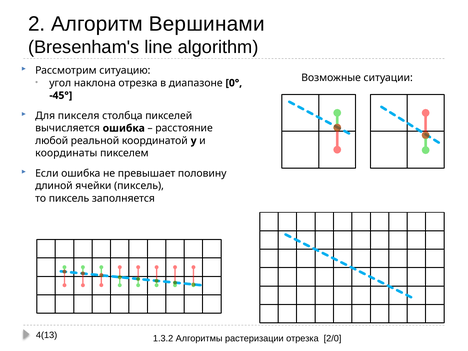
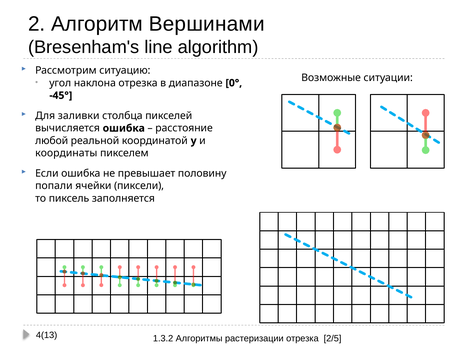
пикселя: пикселя -> заливки (79, 116)
длиной: длиной -> попали (54, 186)
ячейки пиксель: пиксель -> пиксели (139, 186)
2/0: 2/0 -> 2/5 (333, 338)
